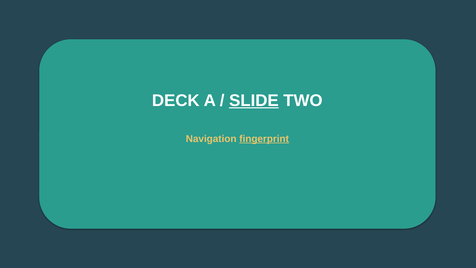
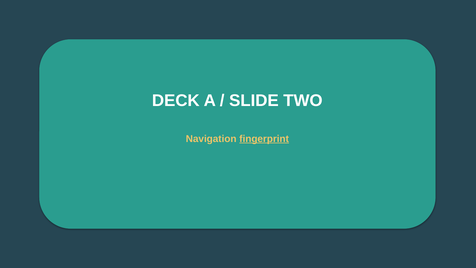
SLIDE underline: present -> none (254, 101)
